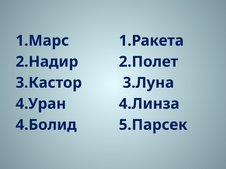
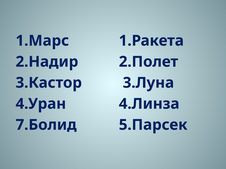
4.Болид: 4.Болид -> 7.Болид (46, 125)
